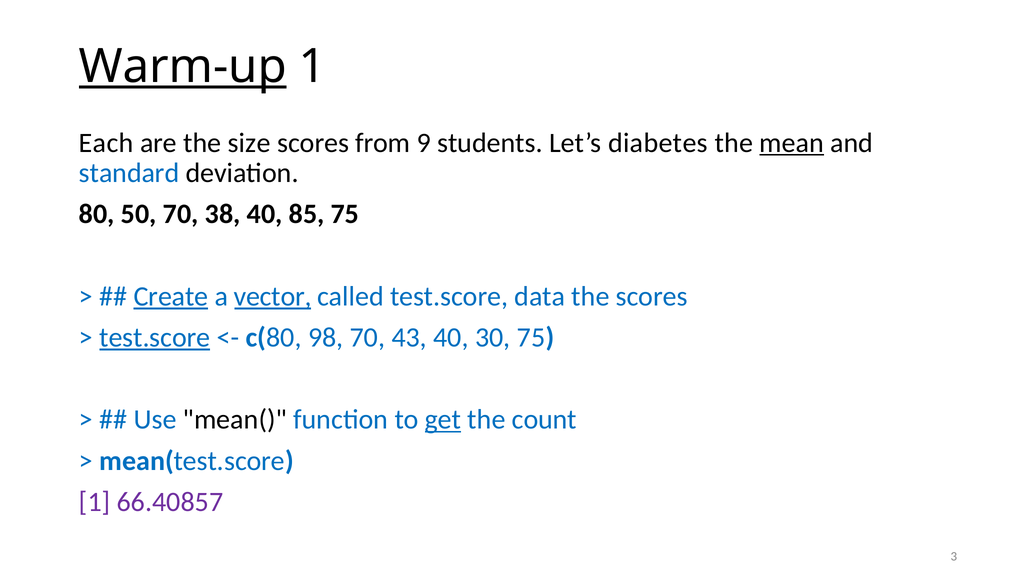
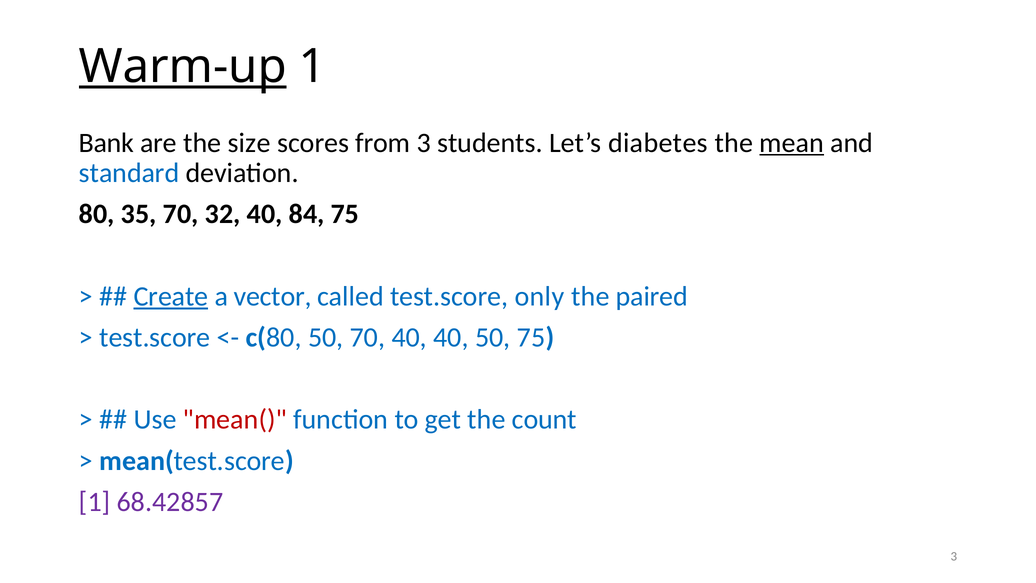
Each: Each -> Bank (106, 143)
from 9: 9 -> 3 (424, 143)
50: 50 -> 35 (139, 214)
38: 38 -> 32 (223, 214)
85: 85 -> 84 (307, 214)
vector underline: present -> none (273, 296)
data: data -> only (540, 296)
the scores: scores -> paired (652, 296)
test.score underline: present -> none (155, 337)
c(80 98: 98 -> 50 (326, 337)
70 43: 43 -> 40 (409, 337)
40 30: 30 -> 50 (493, 337)
mean( colour: black -> red (235, 419)
get underline: present -> none (443, 419)
66.40857: 66.40857 -> 68.42857 (170, 502)
